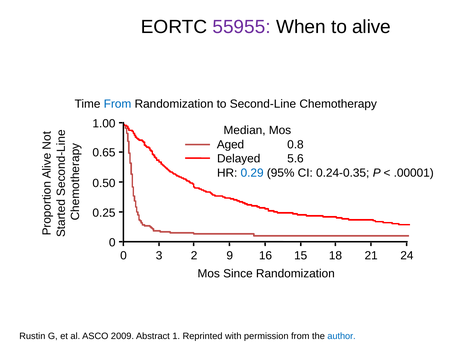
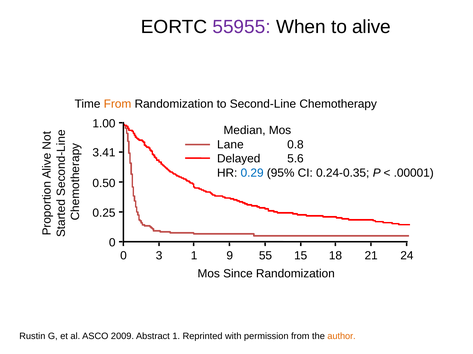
From colour: blue -> orange (118, 104)
Aged: Aged -> Lane (230, 145)
0.65: 0.65 -> 3.41 (104, 153)
3 2: 2 -> 1 (194, 256)
16: 16 -> 55 (265, 256)
author colour: blue -> orange (342, 337)
